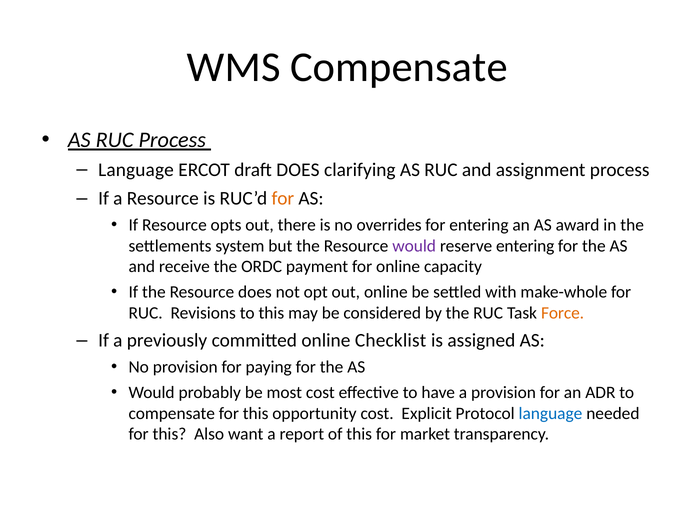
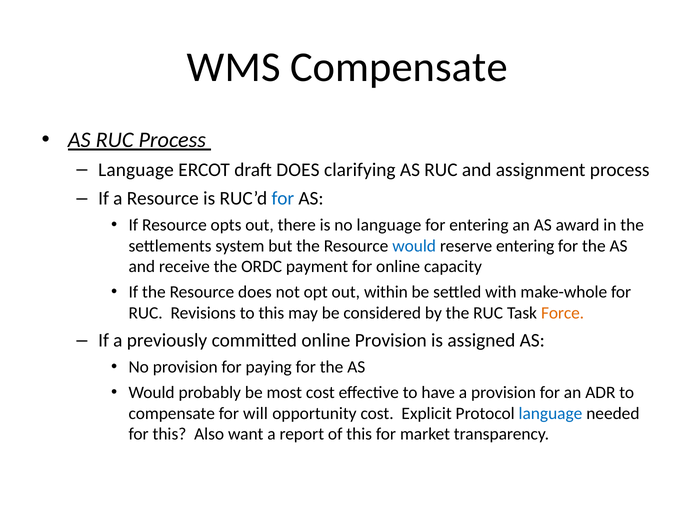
for colour: orange -> blue (283, 199)
no overrides: overrides -> language (389, 225)
would colour: purple -> blue (414, 246)
out online: online -> within (386, 292)
online Checklist: Checklist -> Provision (391, 341)
compensate for this: this -> will (256, 414)
